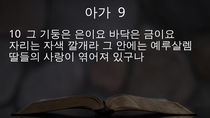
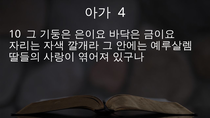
9: 9 -> 4 (122, 13)
